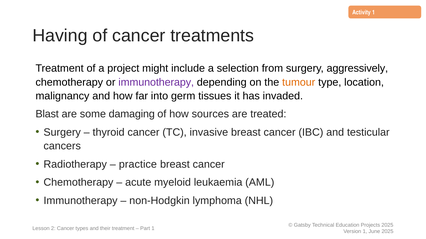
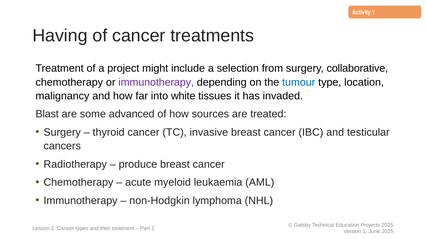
aggressively: aggressively -> collaborative (357, 69)
tumour colour: orange -> blue (299, 82)
germ: germ -> white (183, 96)
damaging: damaging -> advanced (132, 114)
practice: practice -> produce (138, 165)
